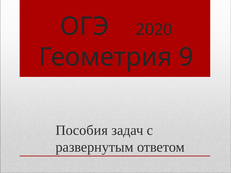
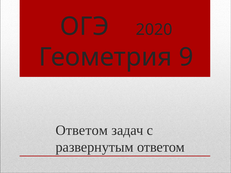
Пособия: Пособия -> Ответом (82, 130)
